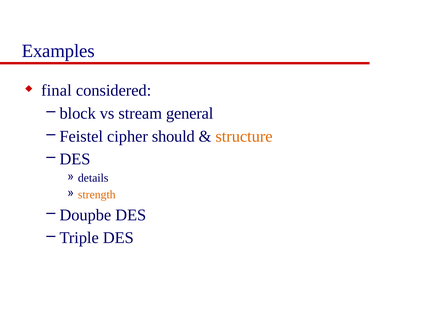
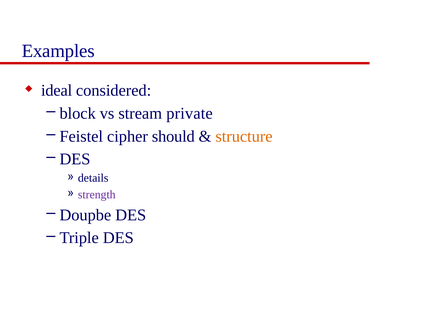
final: final -> ideal (57, 90)
general: general -> private (190, 113)
strength colour: orange -> purple (97, 194)
